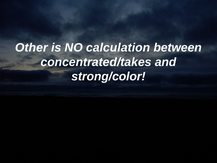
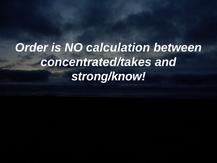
Other: Other -> Order (32, 47)
strong/color: strong/color -> strong/know (109, 76)
